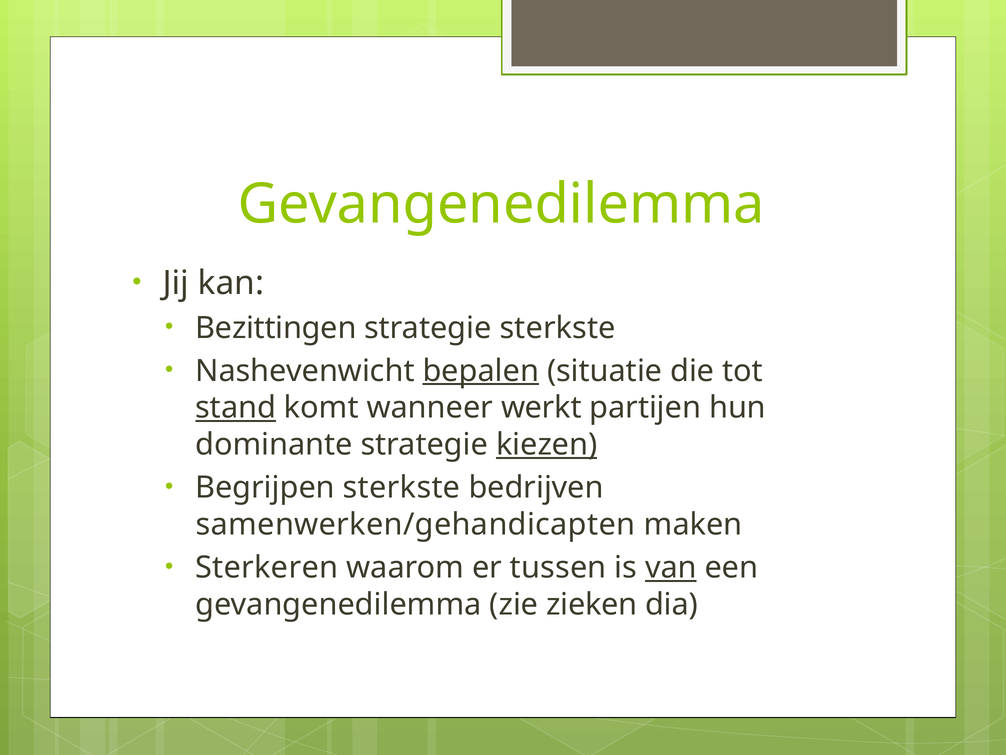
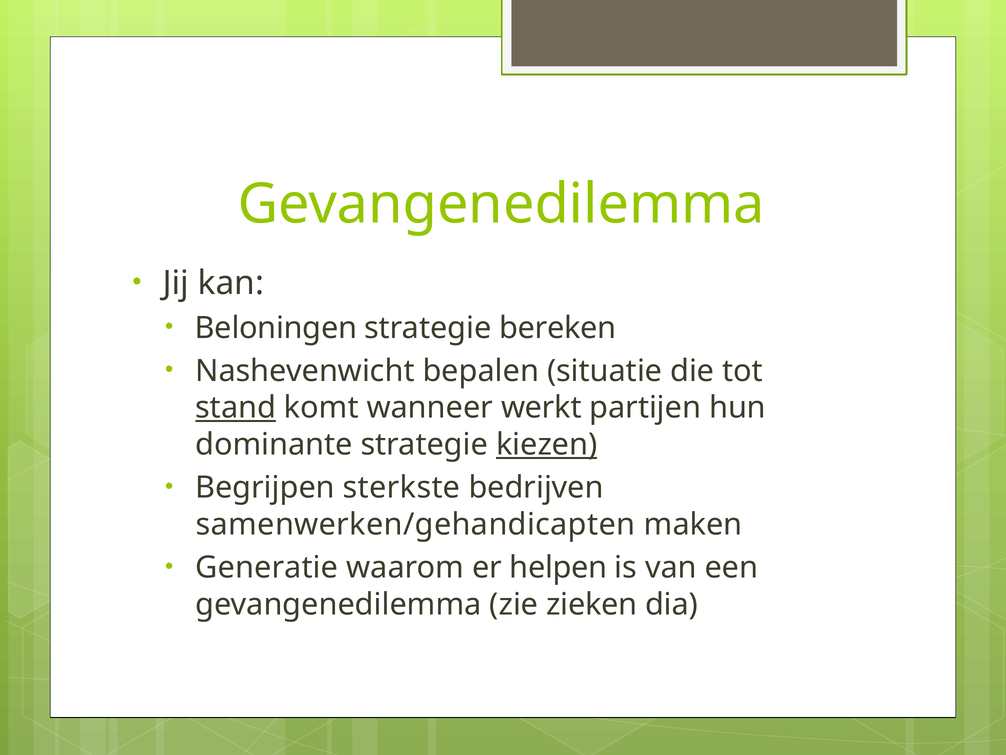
Bezittingen: Bezittingen -> Beloningen (276, 328)
strategie sterkste: sterkste -> bereken (558, 328)
bepalen underline: present -> none (481, 371)
Sterkeren: Sterkeren -> Generatie (267, 567)
tussen: tussen -> helpen (558, 567)
van underline: present -> none (671, 567)
